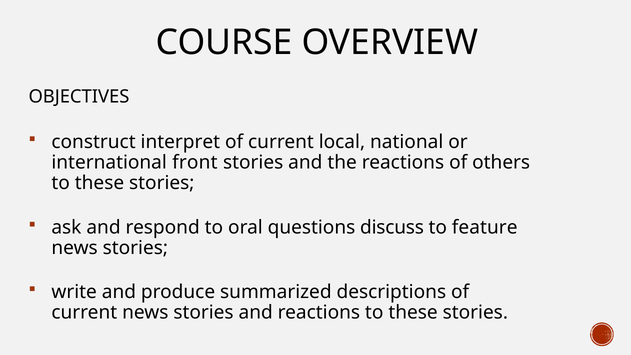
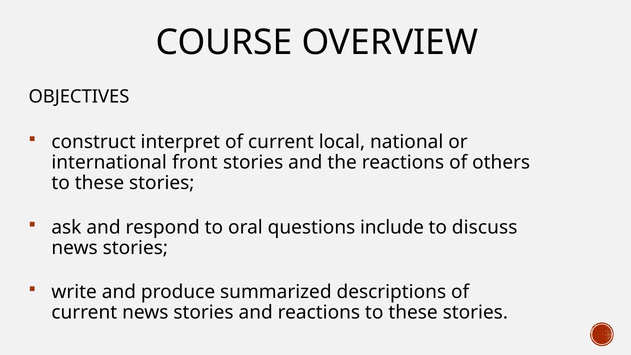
discuss: discuss -> include (392, 227)
feature: feature -> discuss (485, 227)
